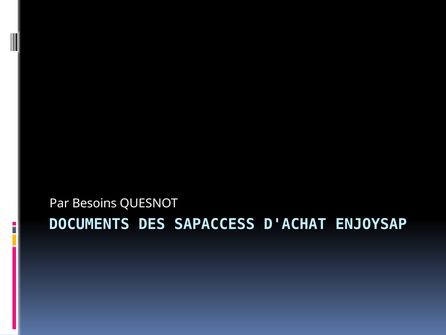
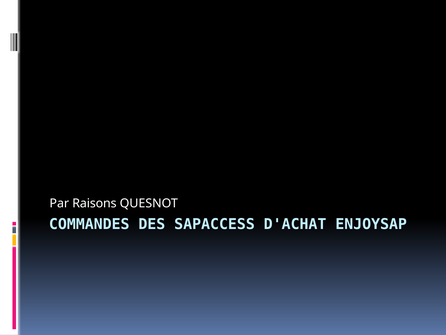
Besoins: Besoins -> Raisons (94, 203)
DOCUMENTS: DOCUMENTS -> COMMANDES (89, 224)
